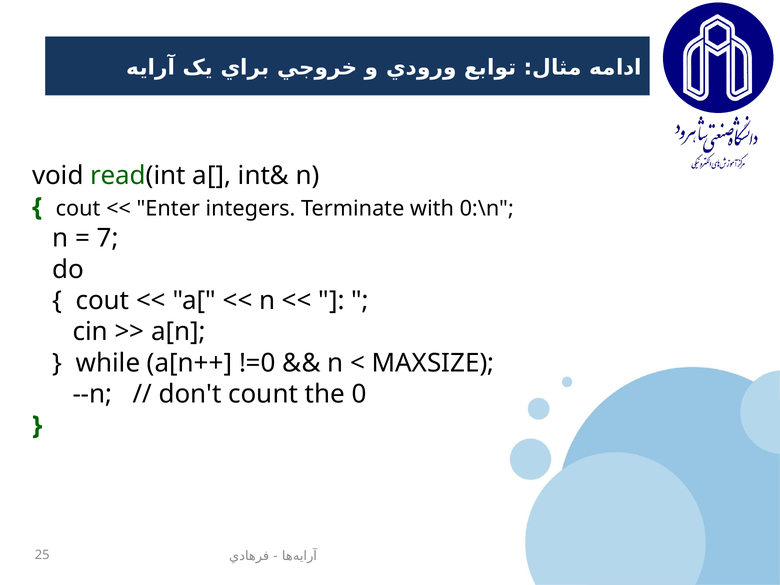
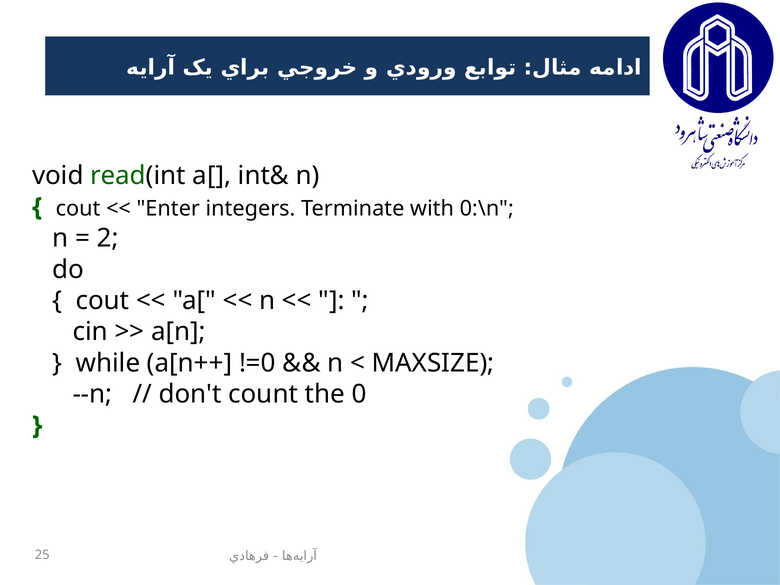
7: 7 -> 2 (108, 238)
